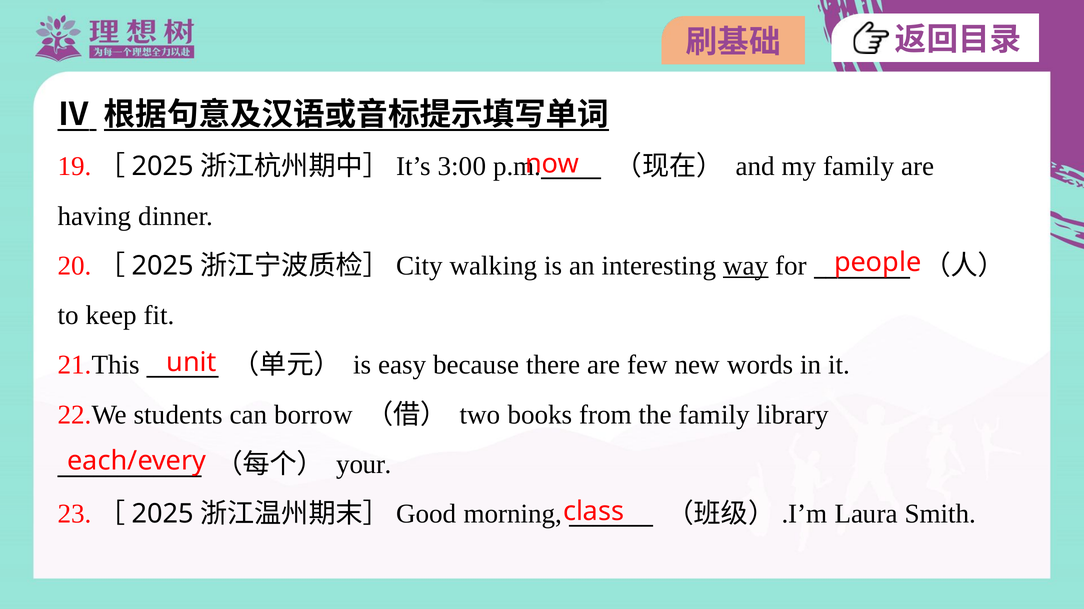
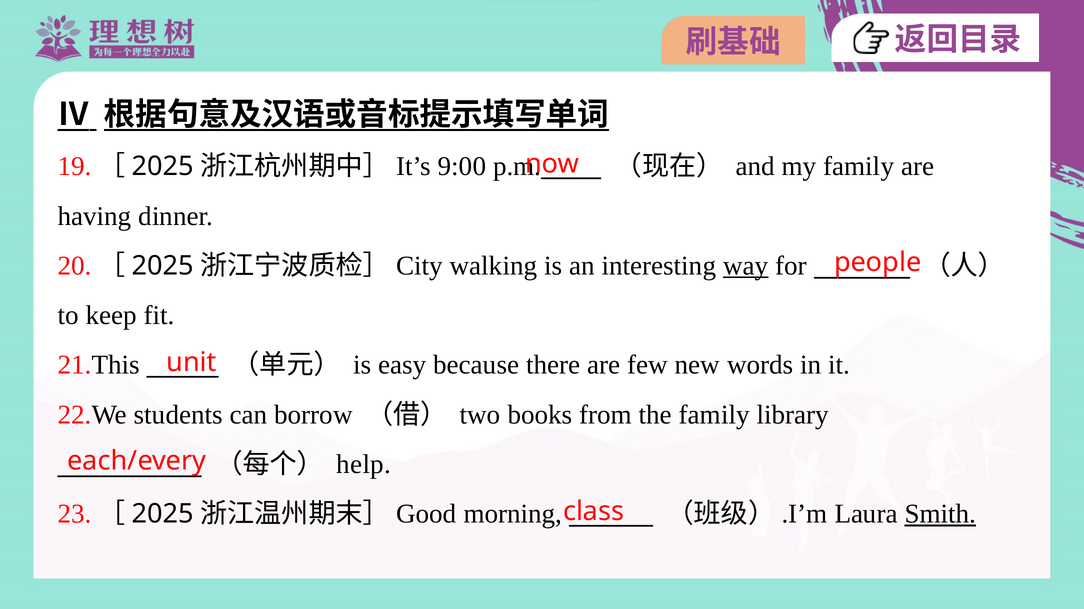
3:00: 3:00 -> 9:00 (462, 167)
your: your -> help (364, 465)
Smith underline: none -> present (940, 514)
